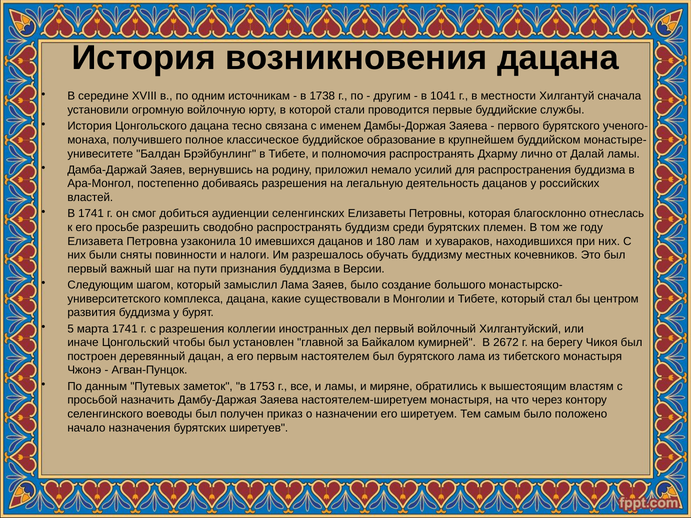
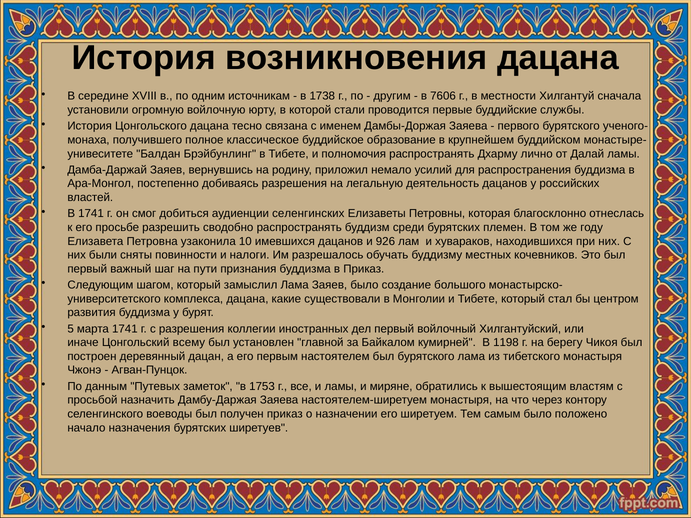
1041: 1041 -> 7606 (443, 96)
180: 180 -> 926 (385, 241)
в Версии: Версии -> Приказ (364, 269)
чтобы: чтобы -> всему (189, 343)
2672: 2672 -> 1198 (506, 343)
